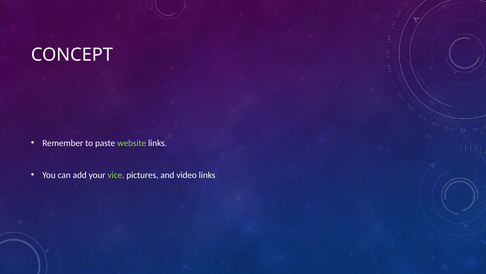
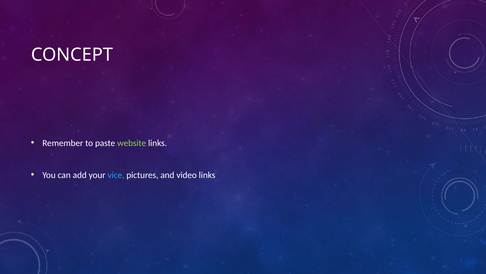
vice colour: light green -> light blue (116, 175)
